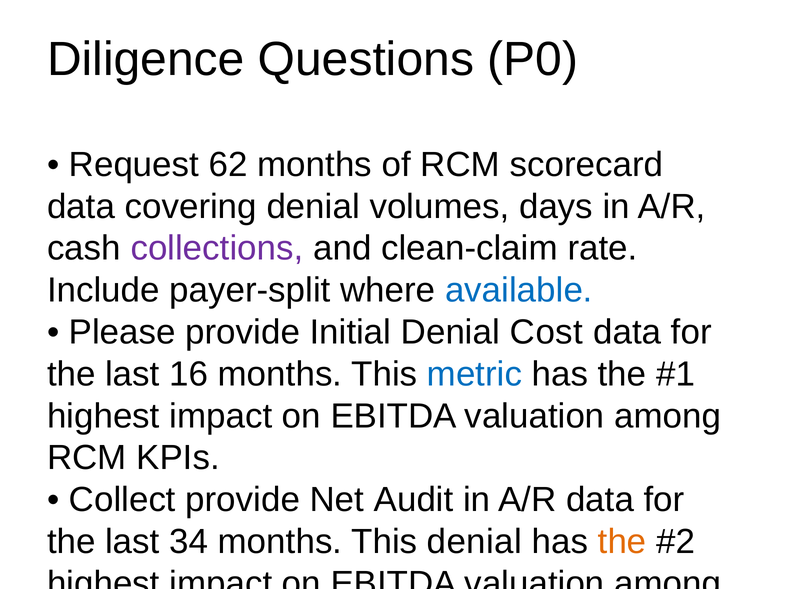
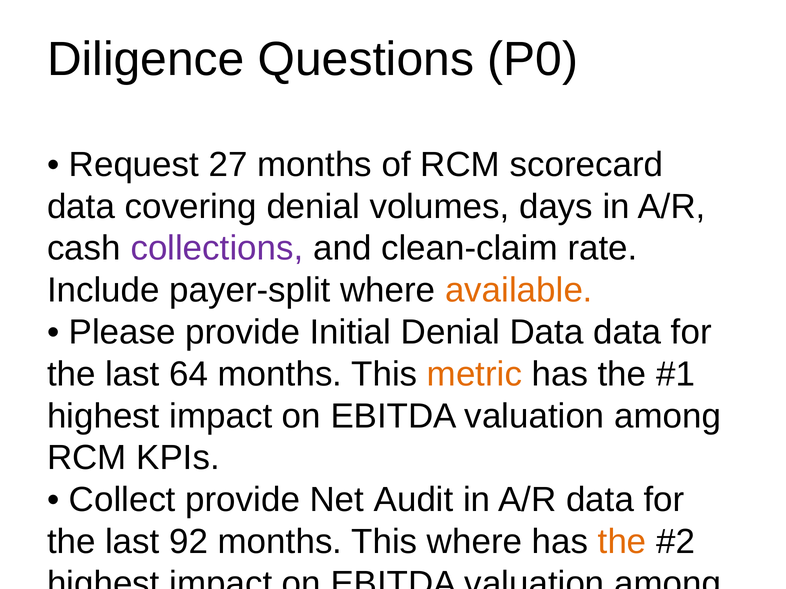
62: 62 -> 27 (228, 165)
available colour: blue -> orange (519, 291)
Denial Cost: Cost -> Data (547, 333)
16: 16 -> 64 (189, 374)
metric colour: blue -> orange (475, 374)
34: 34 -> 92 (189, 542)
This denial: denial -> where (475, 542)
